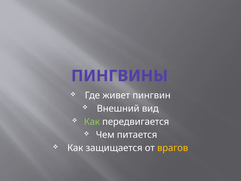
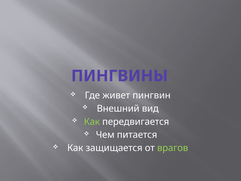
врагов colour: yellow -> light green (173, 148)
